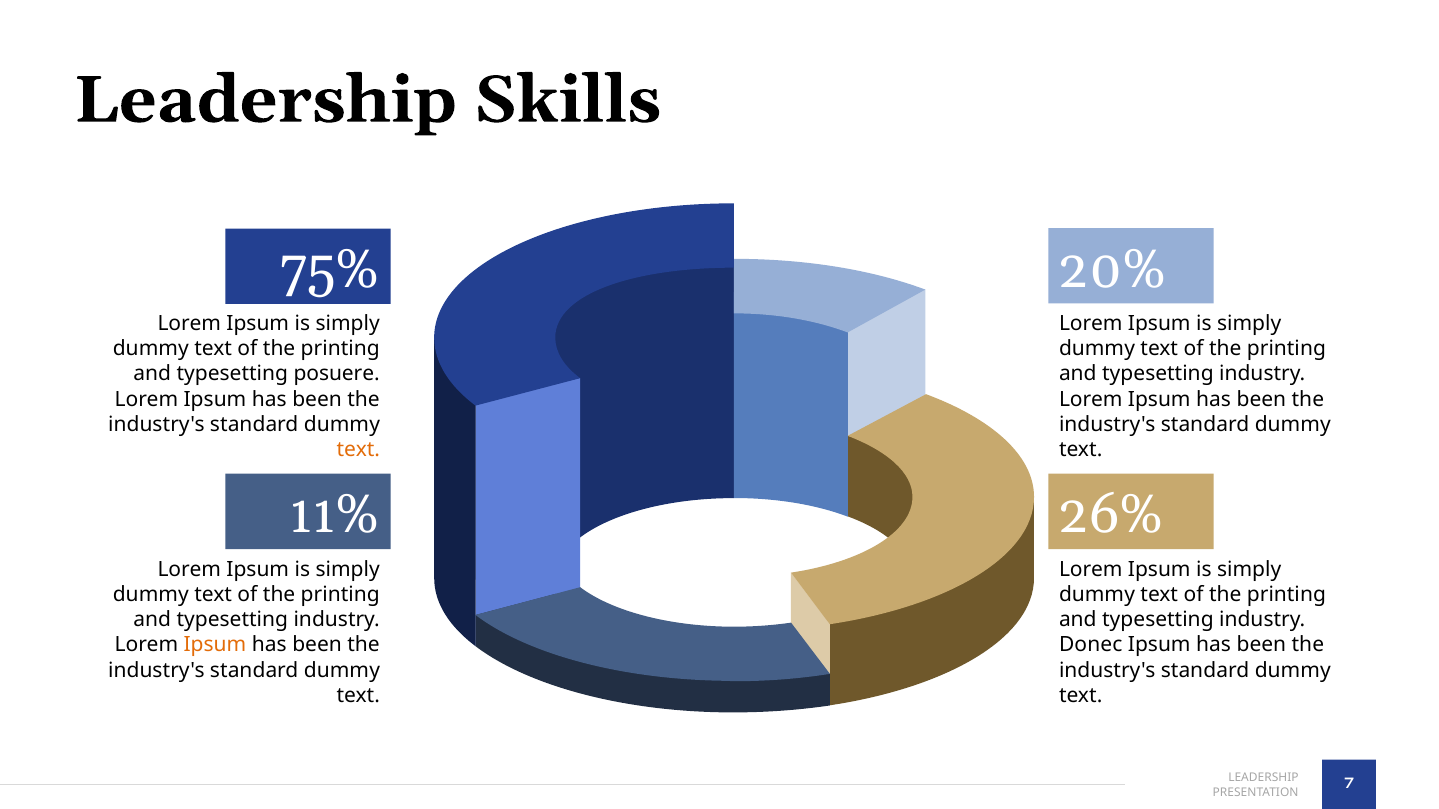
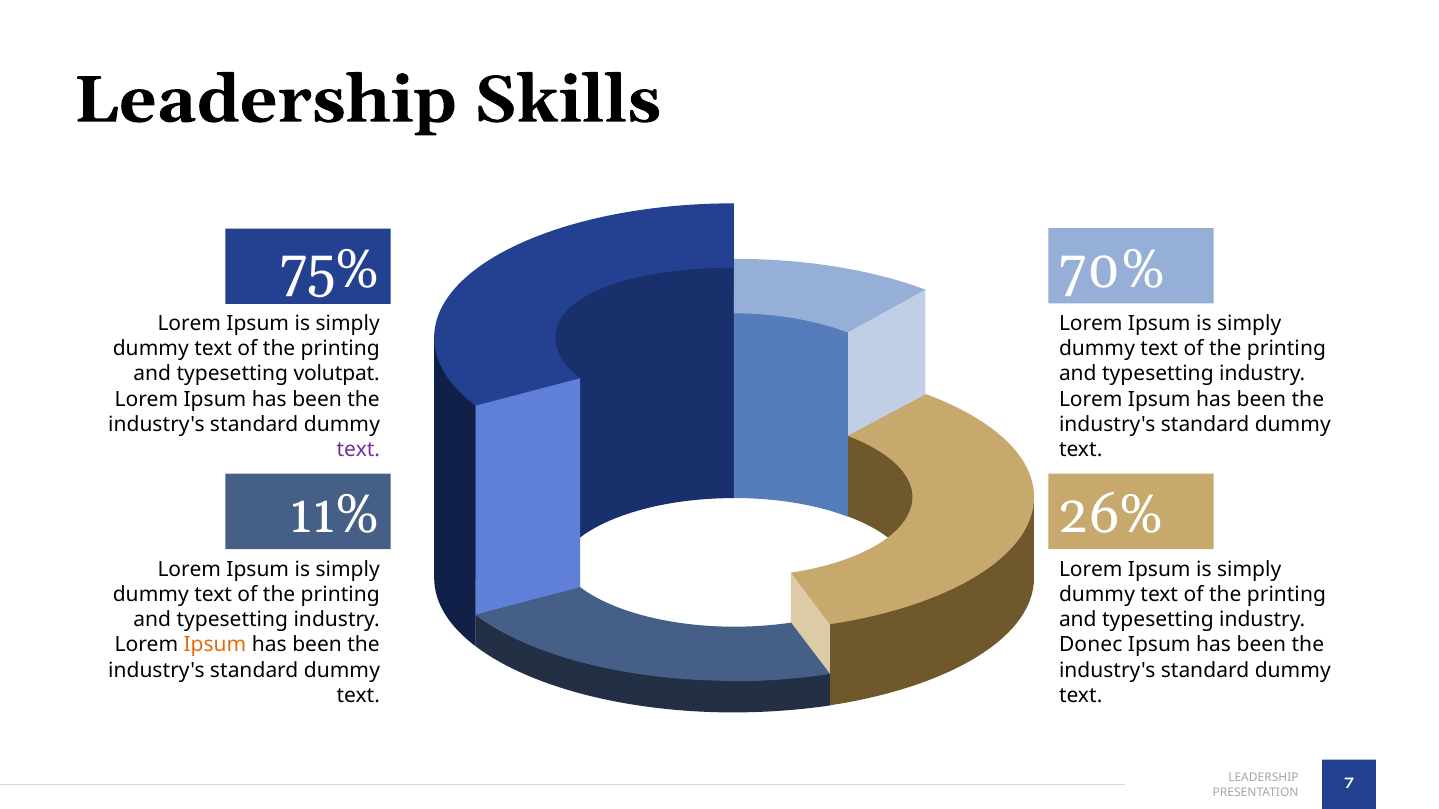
20%: 20% -> 70% (1112, 270)
posuere: posuere -> volutpat (337, 374)
text colour: orange -> purple (358, 450)
